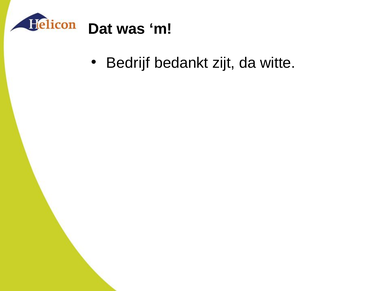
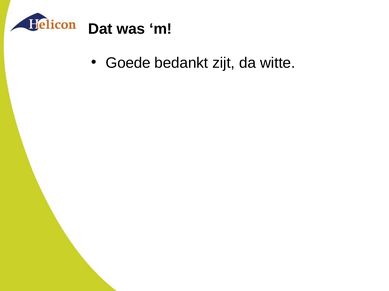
Bedrijf: Bedrijf -> Goede (128, 63)
